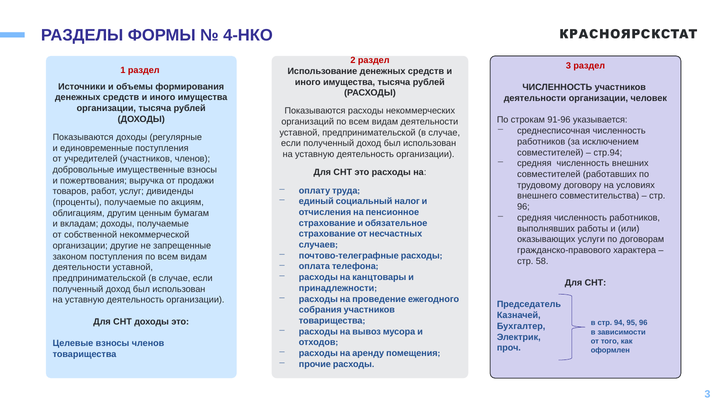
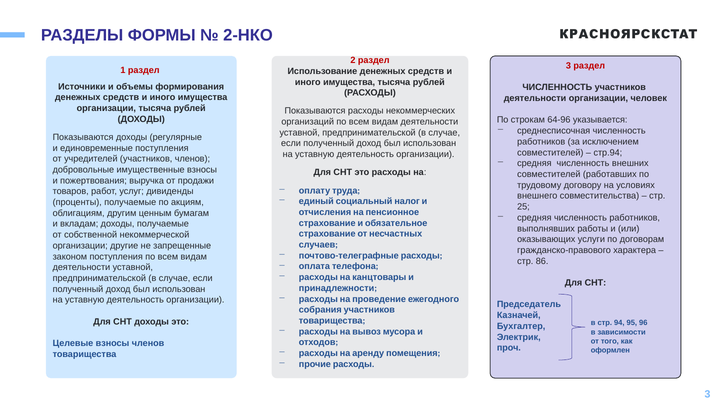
4-НКО: 4-НКО -> 2-НКО (248, 35)
91-96: 91-96 -> 64-96 (559, 120)
96: 96 -> 25 (523, 207)
58: 58 -> 86 (542, 261)
